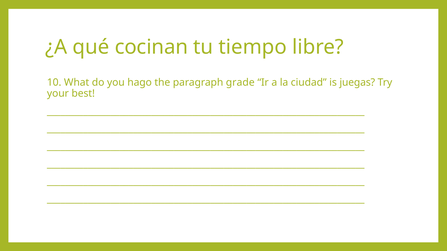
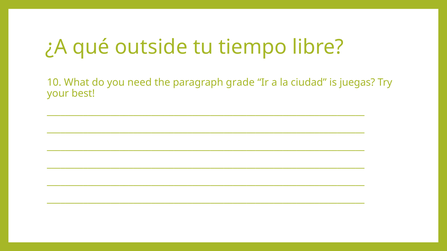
cocinan: cocinan -> outside (151, 47)
hago: hago -> need (140, 83)
